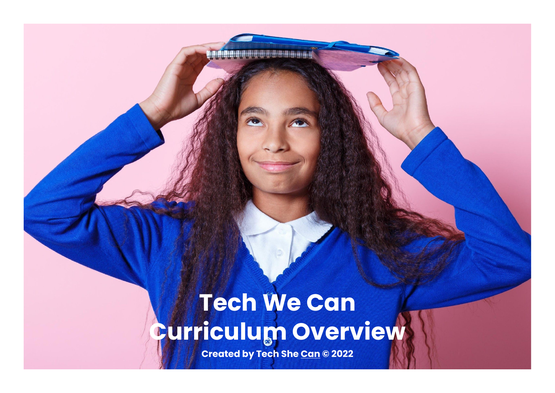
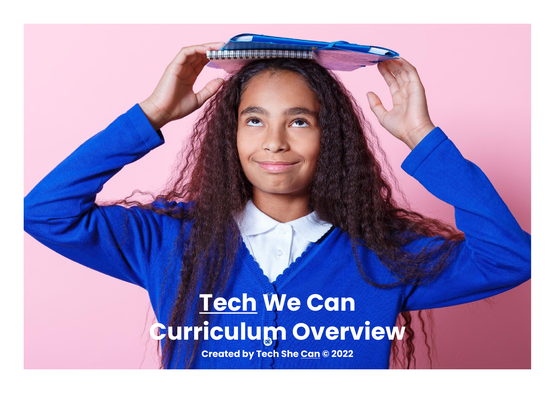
Tech underline: none -> present (228, 303)
